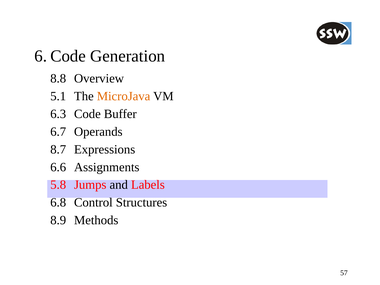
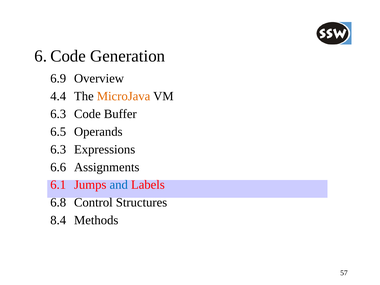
8.8: 8.8 -> 6.9 (58, 78)
5.1: 5.1 -> 4.4 (58, 96)
6.7: 6.7 -> 6.5 (58, 132)
8.7: 8.7 -> 6.3 (58, 149)
5.8: 5.8 -> 6.1 (58, 185)
and colour: black -> blue (119, 185)
8.9: 8.9 -> 8.4 (58, 220)
